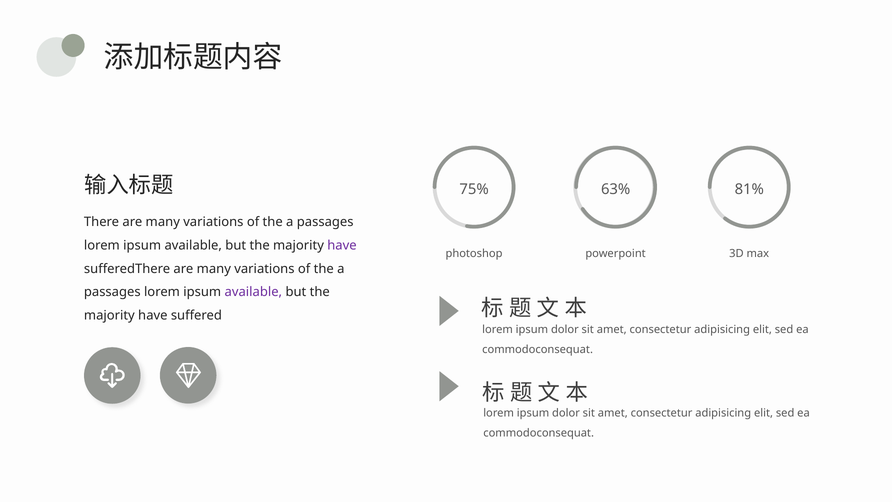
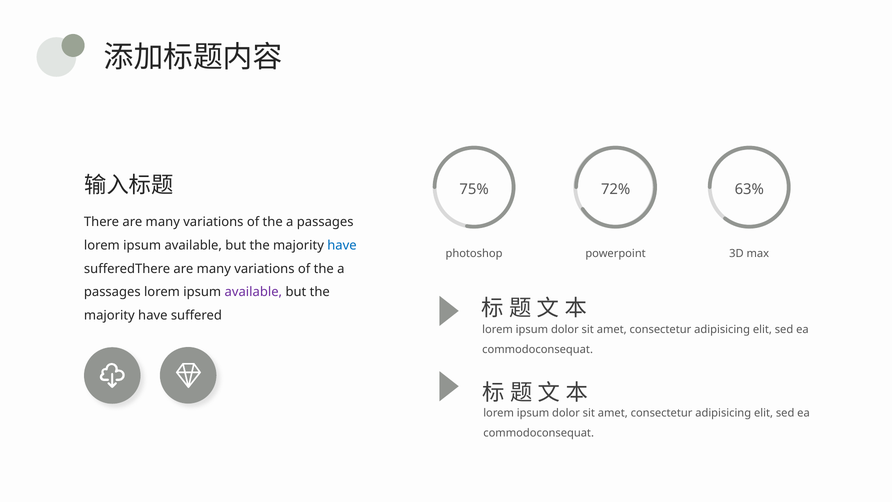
63%: 63% -> 72% (616, 189)
81%: 81% -> 63% (749, 189)
have colour: purple -> blue (342, 245)
